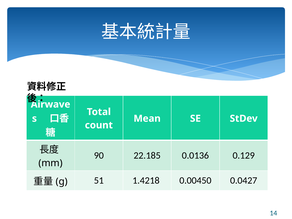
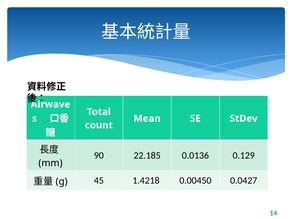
51: 51 -> 45 (99, 181)
